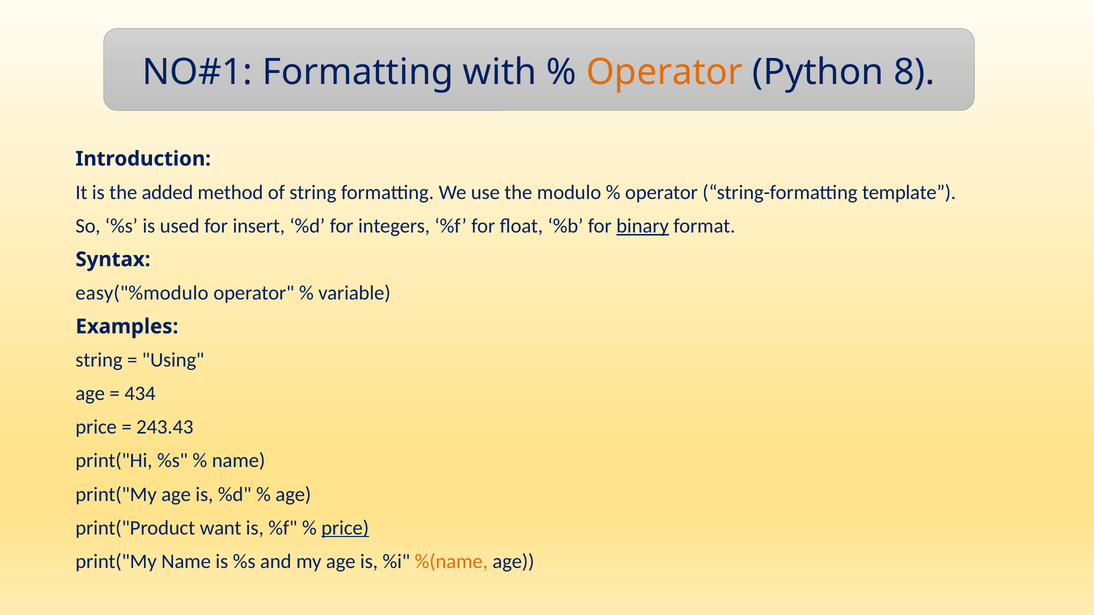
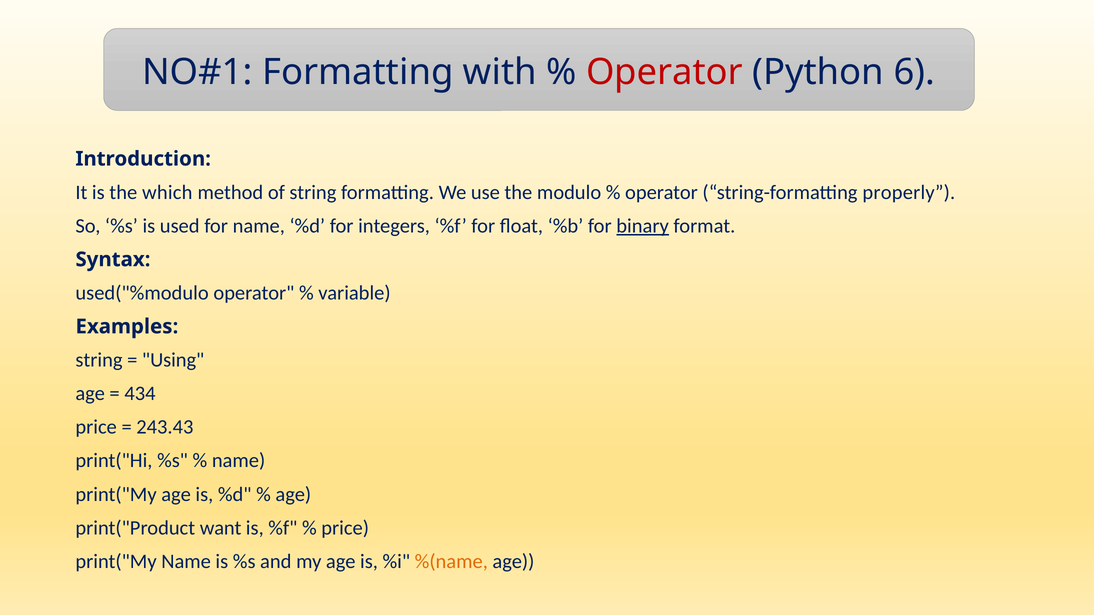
Operator colour: orange -> red (664, 72)
8: 8 -> 6 (914, 72)
added: added -> which (167, 193)
template: template -> properly (909, 193)
for insert: insert -> name (259, 226)
easy("%modulo: easy("%modulo -> used("%modulo (142, 293)
price underline: present -> none (345, 528)
